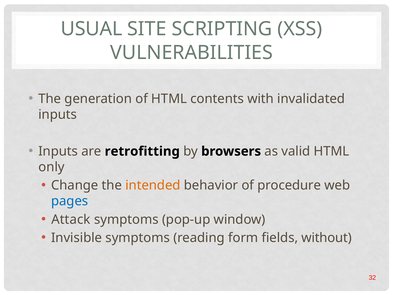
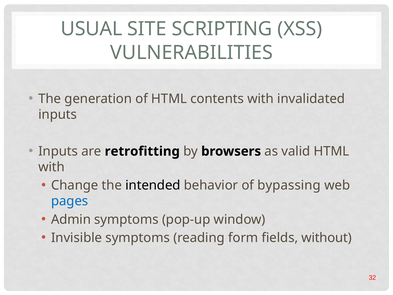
only: only -> with (52, 167)
intended colour: orange -> black (153, 185)
procedure: procedure -> bypassing (289, 185)
Attack: Attack -> Admin (71, 219)
